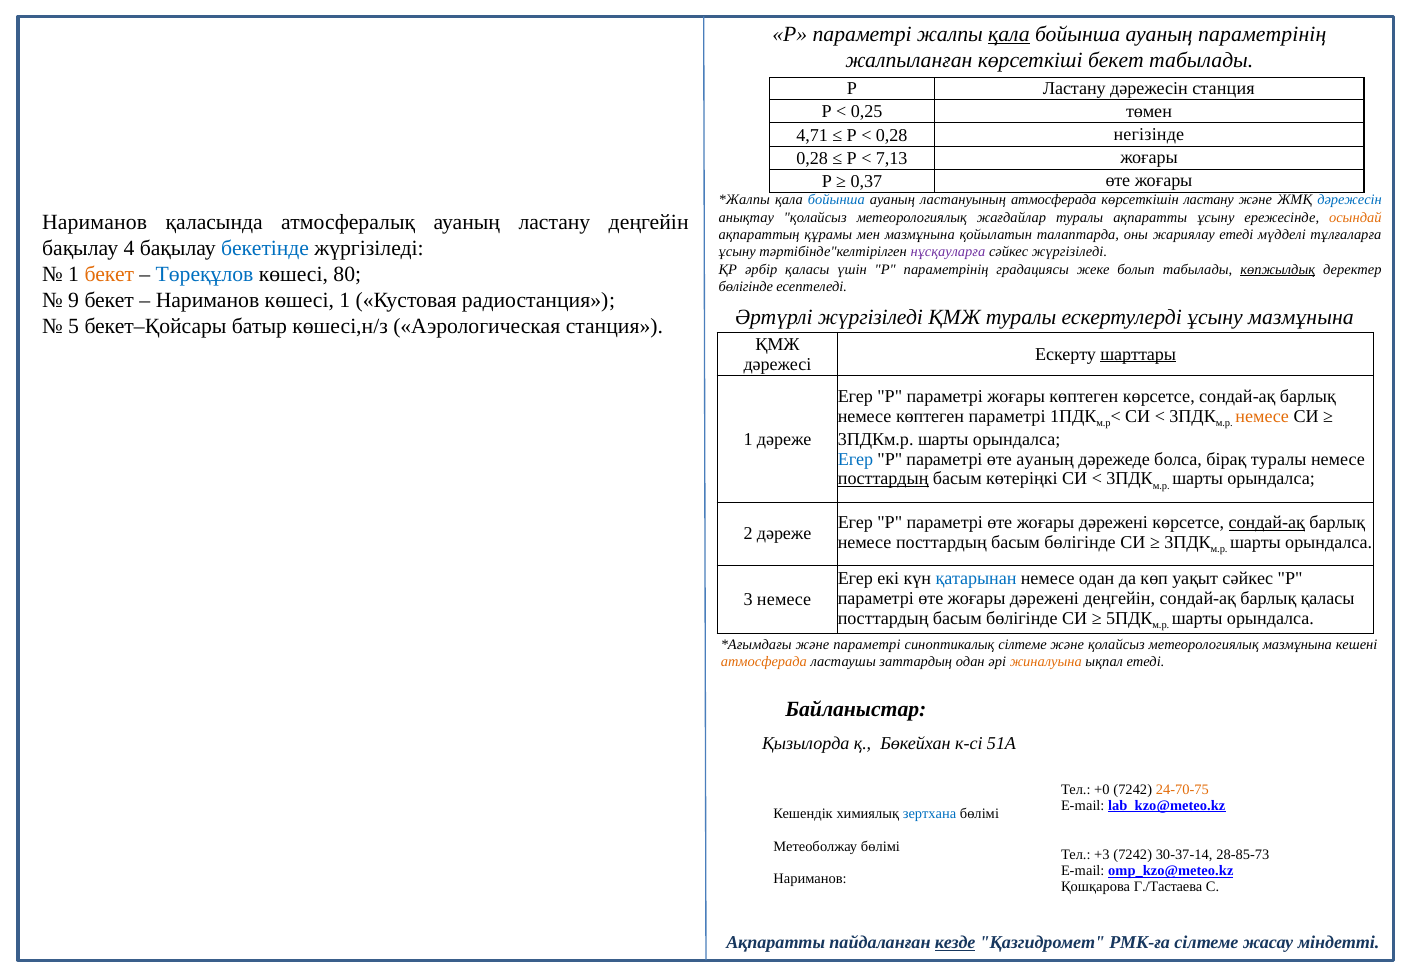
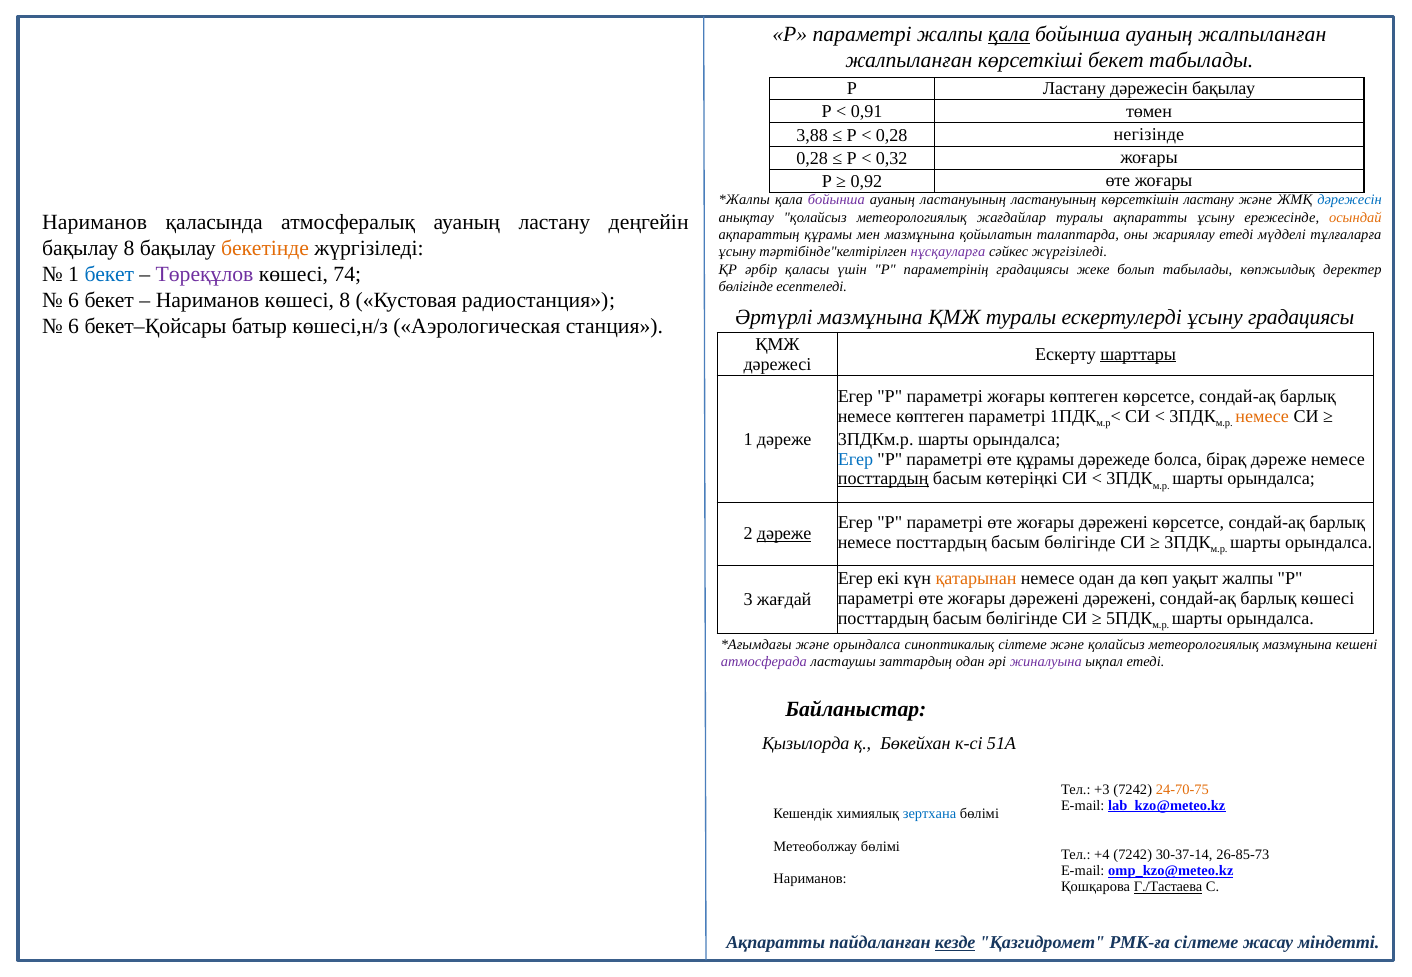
ауаның параметрінің: параметрінің -> жалпыланған (1262, 34)
дәрежесін станция: станция -> бақылау (1224, 89)
0,25: 0,25 -> 0,91 (867, 112)
4,71: 4,71 -> 3,88 (812, 135)
7,13: 7,13 -> 0,32 (892, 159)
0,37: 0,37 -> 0,92 (866, 182)
бойынша colour: blue -> purple (836, 200)
ластануының атмосферада: атмосферада -> ластануының (1054, 200)
бақылау 4: 4 -> 8 (129, 248)
бекетінде colour: blue -> orange (265, 248)
көпжылдық underline: present -> none (1278, 270)
бекет colour: orange -> blue (109, 274)
Төреқұлов colour: blue -> purple (205, 274)
80: 80 -> 74 (347, 274)
9: 9 -> 6 (74, 300)
көшесі 1: 1 -> 8 (345, 300)
Әртүрлі жүргізіледі: жүргізіледі -> мазмұнына (870, 318)
ұсыну мазмұнына: мазмұнына -> градациясы (1301, 318)
5: 5 -> 6 (74, 327)
өте ауаның: ауаның -> құрамы (1045, 459)
бірақ туралы: туралы -> дәреже (1279, 459)
сондай-ақ underline: present -> none (1267, 523)
дәреже underline: none -> present (784, 534)
қатарынан colour: blue -> orange (976, 579)
уақыт сәйкес: сәйкес -> жалпы (1248, 579)
дәрежені деңгейін: деңгейін -> дәрежені (1119, 599)
барлық қаласы: қаласы -> көшесі (1328, 599)
3 немесе: немесе -> жағдай (784, 600)
және параметрі: параметрі -> орындалса (867, 645)
атмосферада colour: orange -> purple (764, 662)
жиналуына colour: orange -> purple (1046, 662)
+0: +0 -> +3 (1102, 790)
+3: +3 -> +4 (1102, 856)
28-85-73: 28-85-73 -> 26-85-73 (1243, 856)
Г./Тастаева underline: none -> present (1168, 888)
